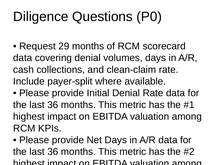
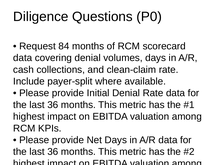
29: 29 -> 84 (64, 46)
